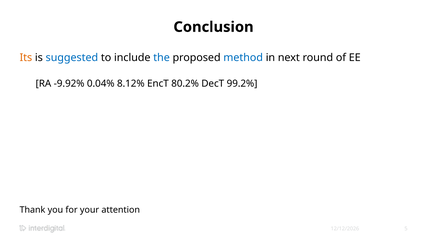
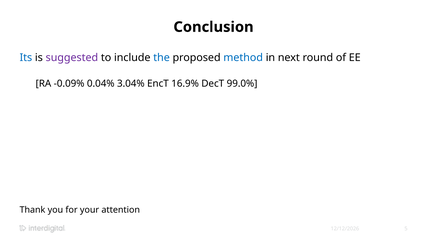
Its colour: orange -> blue (26, 58)
suggested colour: blue -> purple (72, 58)
-9.92%: -9.92% -> -0.09% (69, 84)
8.12%: 8.12% -> 3.04% (131, 84)
80.2%: 80.2% -> 16.9% (185, 84)
99.2%: 99.2% -> 99.0% (242, 84)
